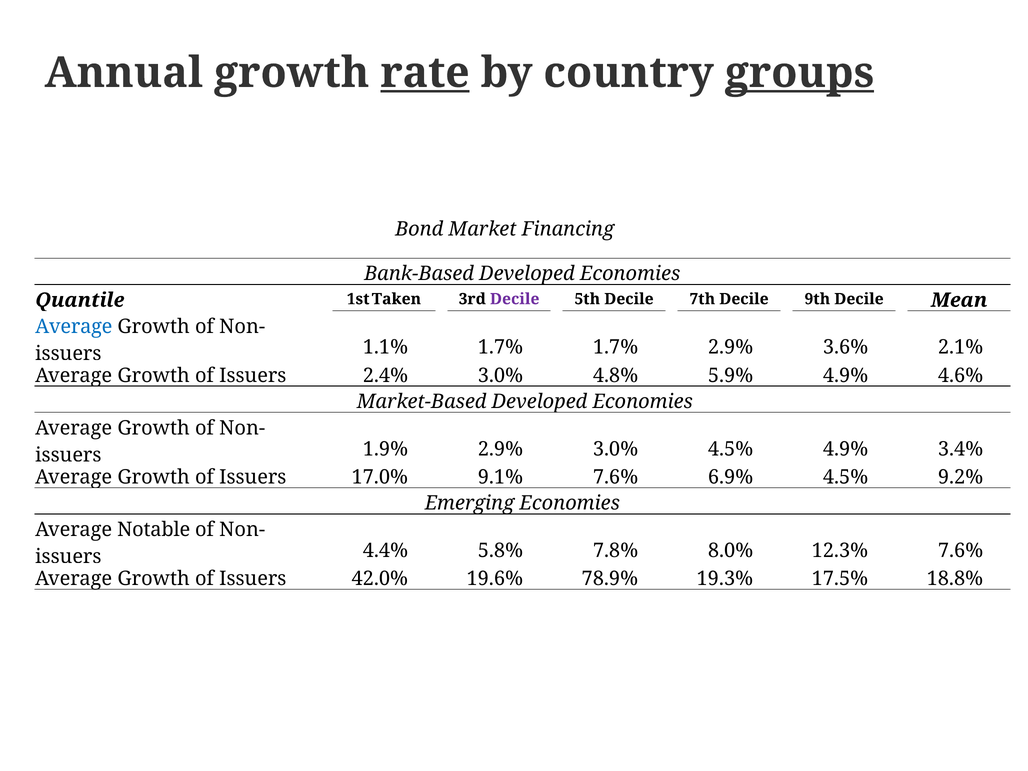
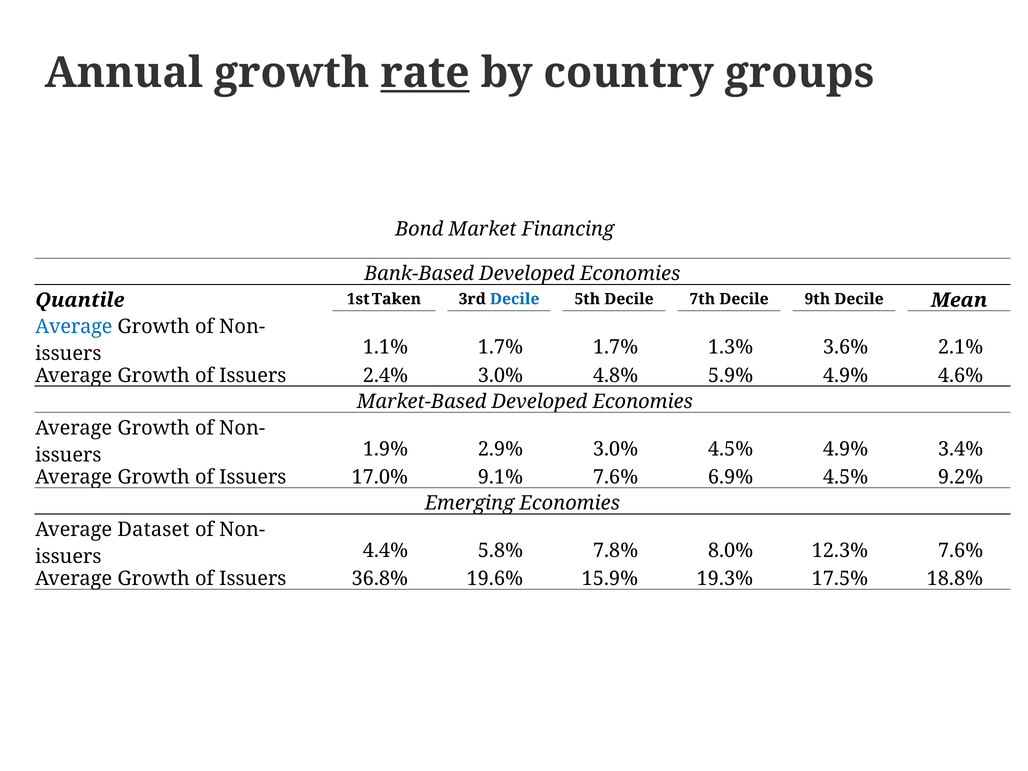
groups underline: present -> none (800, 73)
Decile colour: purple -> blue (515, 299)
1.7% 2.9%: 2.9% -> 1.3% (731, 347)
Notable: Notable -> Dataset (153, 530)
42.0%: 42.0% -> 36.8% (380, 579)
78.9%: 78.9% -> 15.9% (610, 579)
